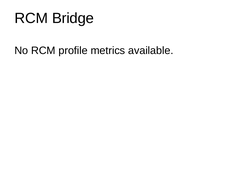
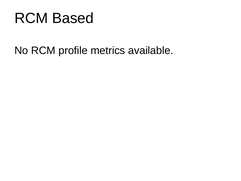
Bridge: Bridge -> Based (73, 18)
